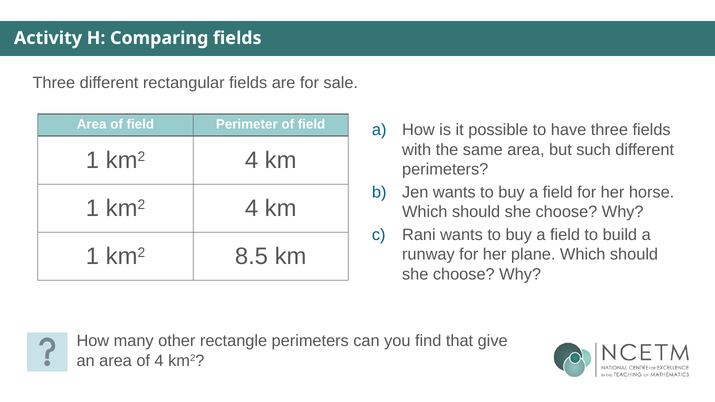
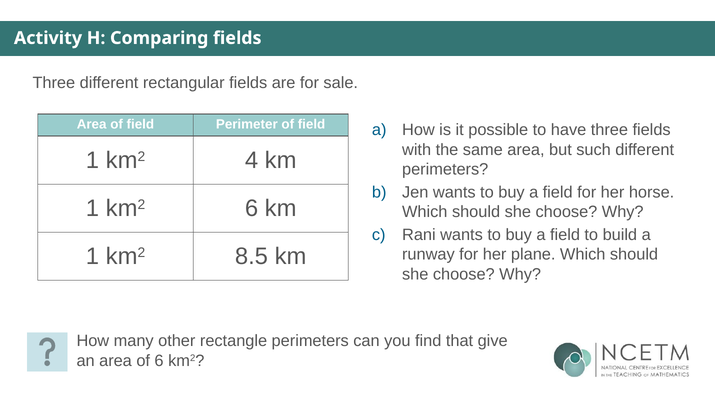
4: 4 -> 6 (252, 209)
of 4: 4 -> 6 (159, 361)
